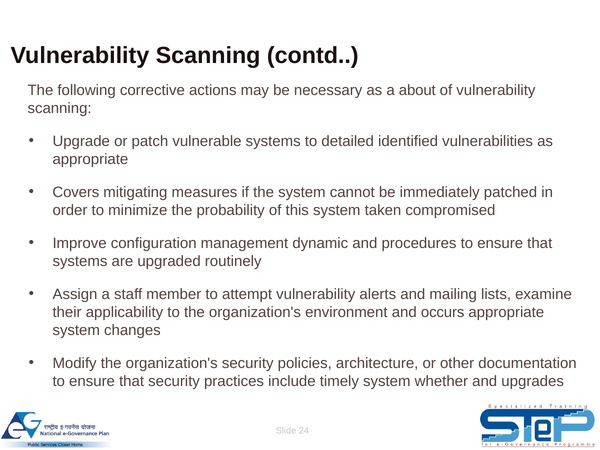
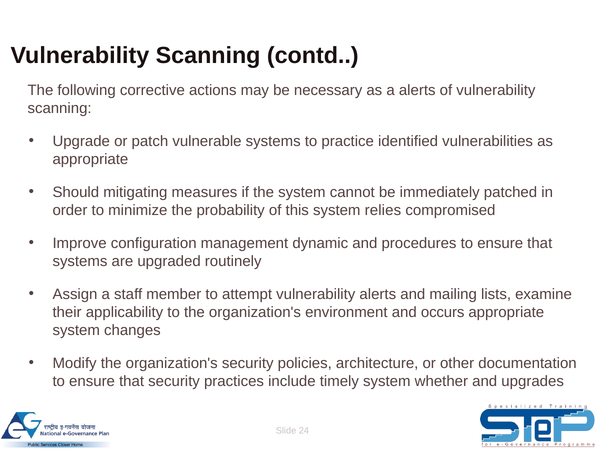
a about: about -> alerts (417, 90)
detailed: detailed -> practice (348, 141)
Covers: Covers -> Should (76, 192)
taken: taken -> relies (383, 210)
